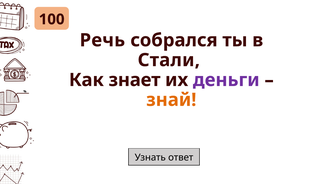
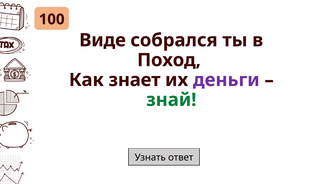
Речь: Речь -> Виде (103, 40)
Стали: Стали -> Поход (169, 60)
знай colour: orange -> green (171, 100)
